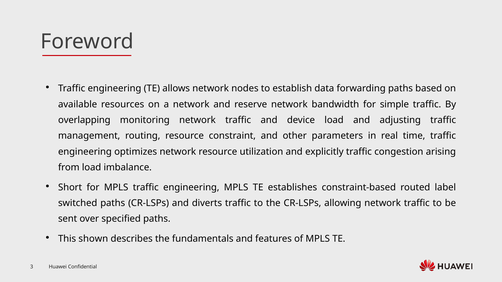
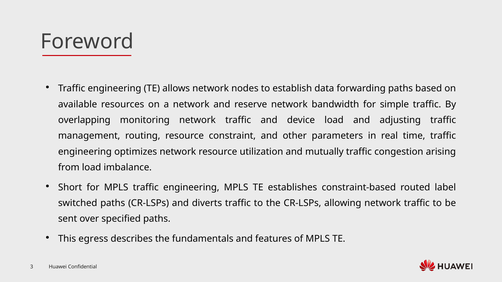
explicitly: explicitly -> mutually (324, 152)
shown: shown -> egress (93, 239)
